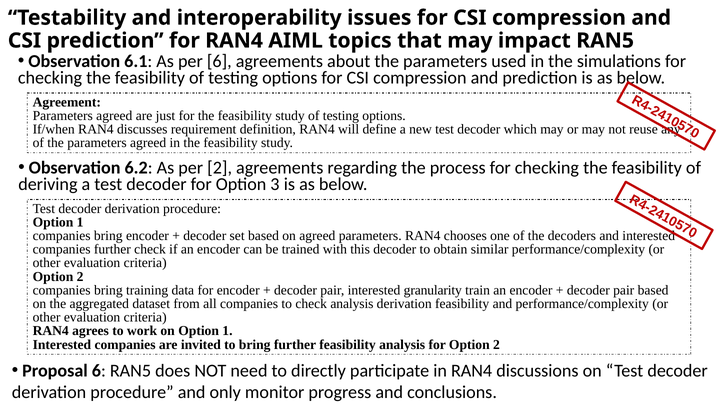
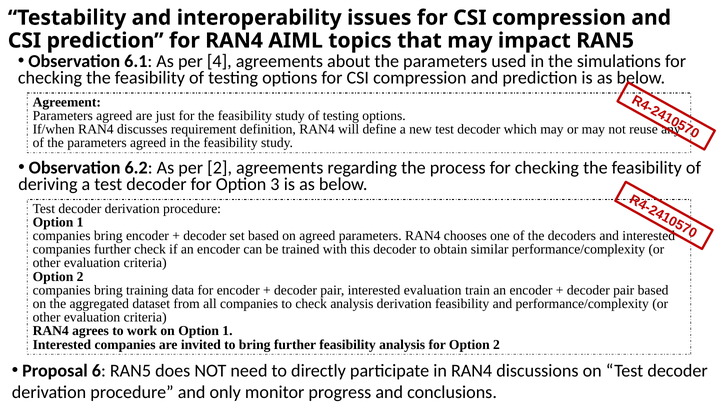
per 6: 6 -> 4 (219, 61)
interested granularity: granularity -> evaluation (433, 290)
